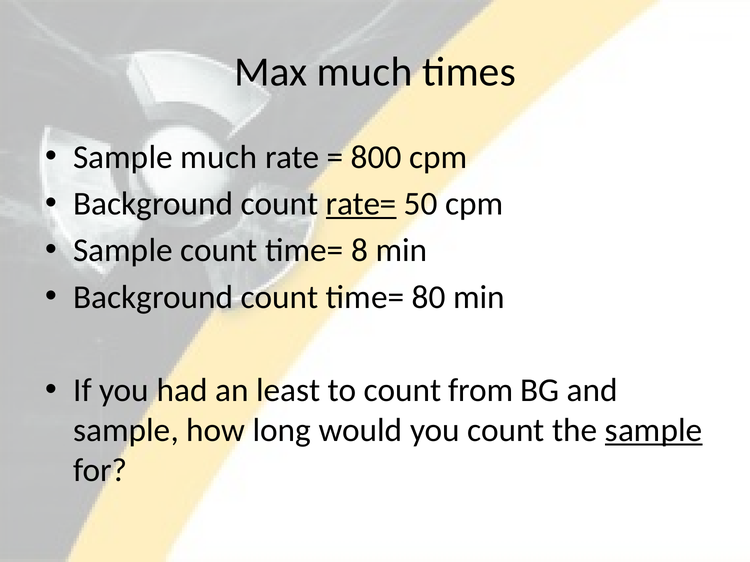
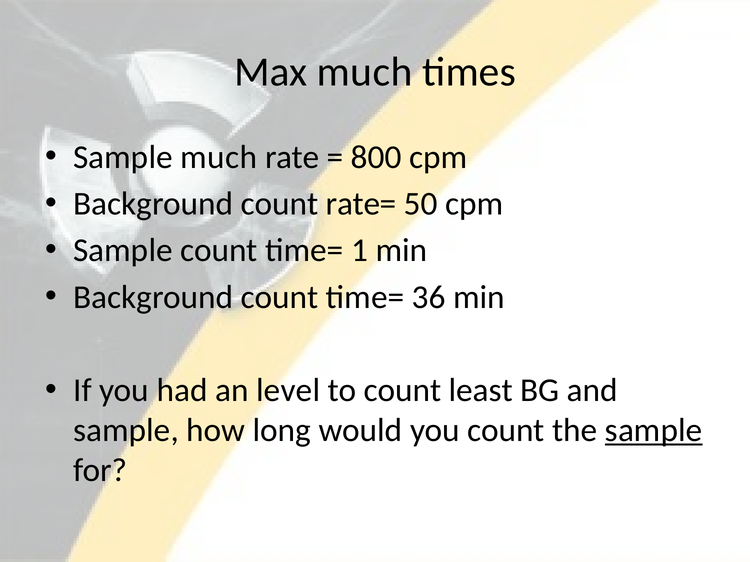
rate= underline: present -> none (361, 204)
8: 8 -> 1 (360, 251)
80: 80 -> 36 (429, 297)
least: least -> level (288, 391)
from: from -> least (481, 391)
